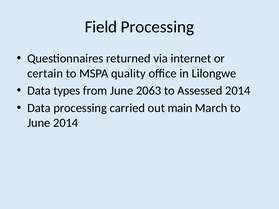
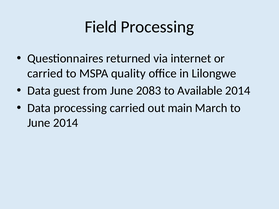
certain: certain -> carried (45, 73)
types: types -> guest (67, 91)
2063: 2063 -> 2083 (149, 91)
Assessed: Assessed -> Available (200, 91)
